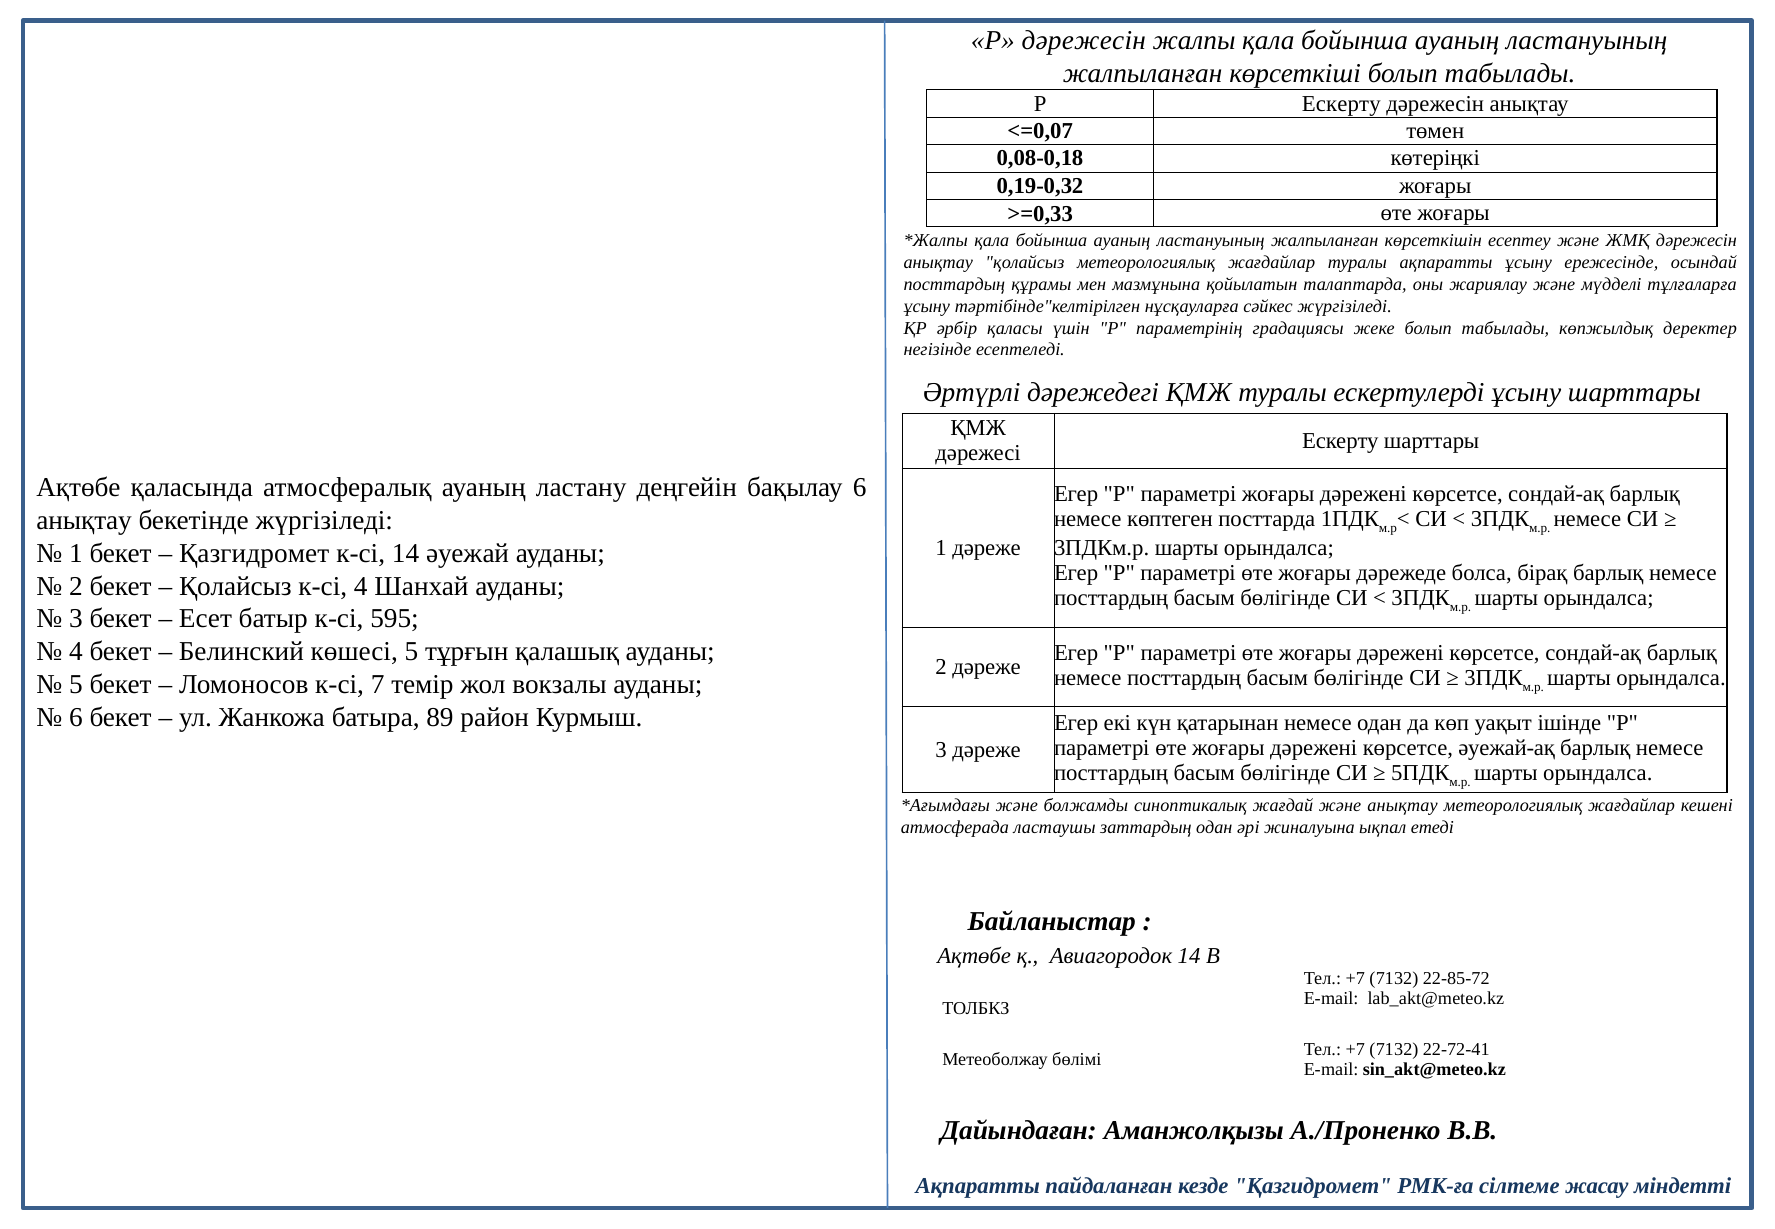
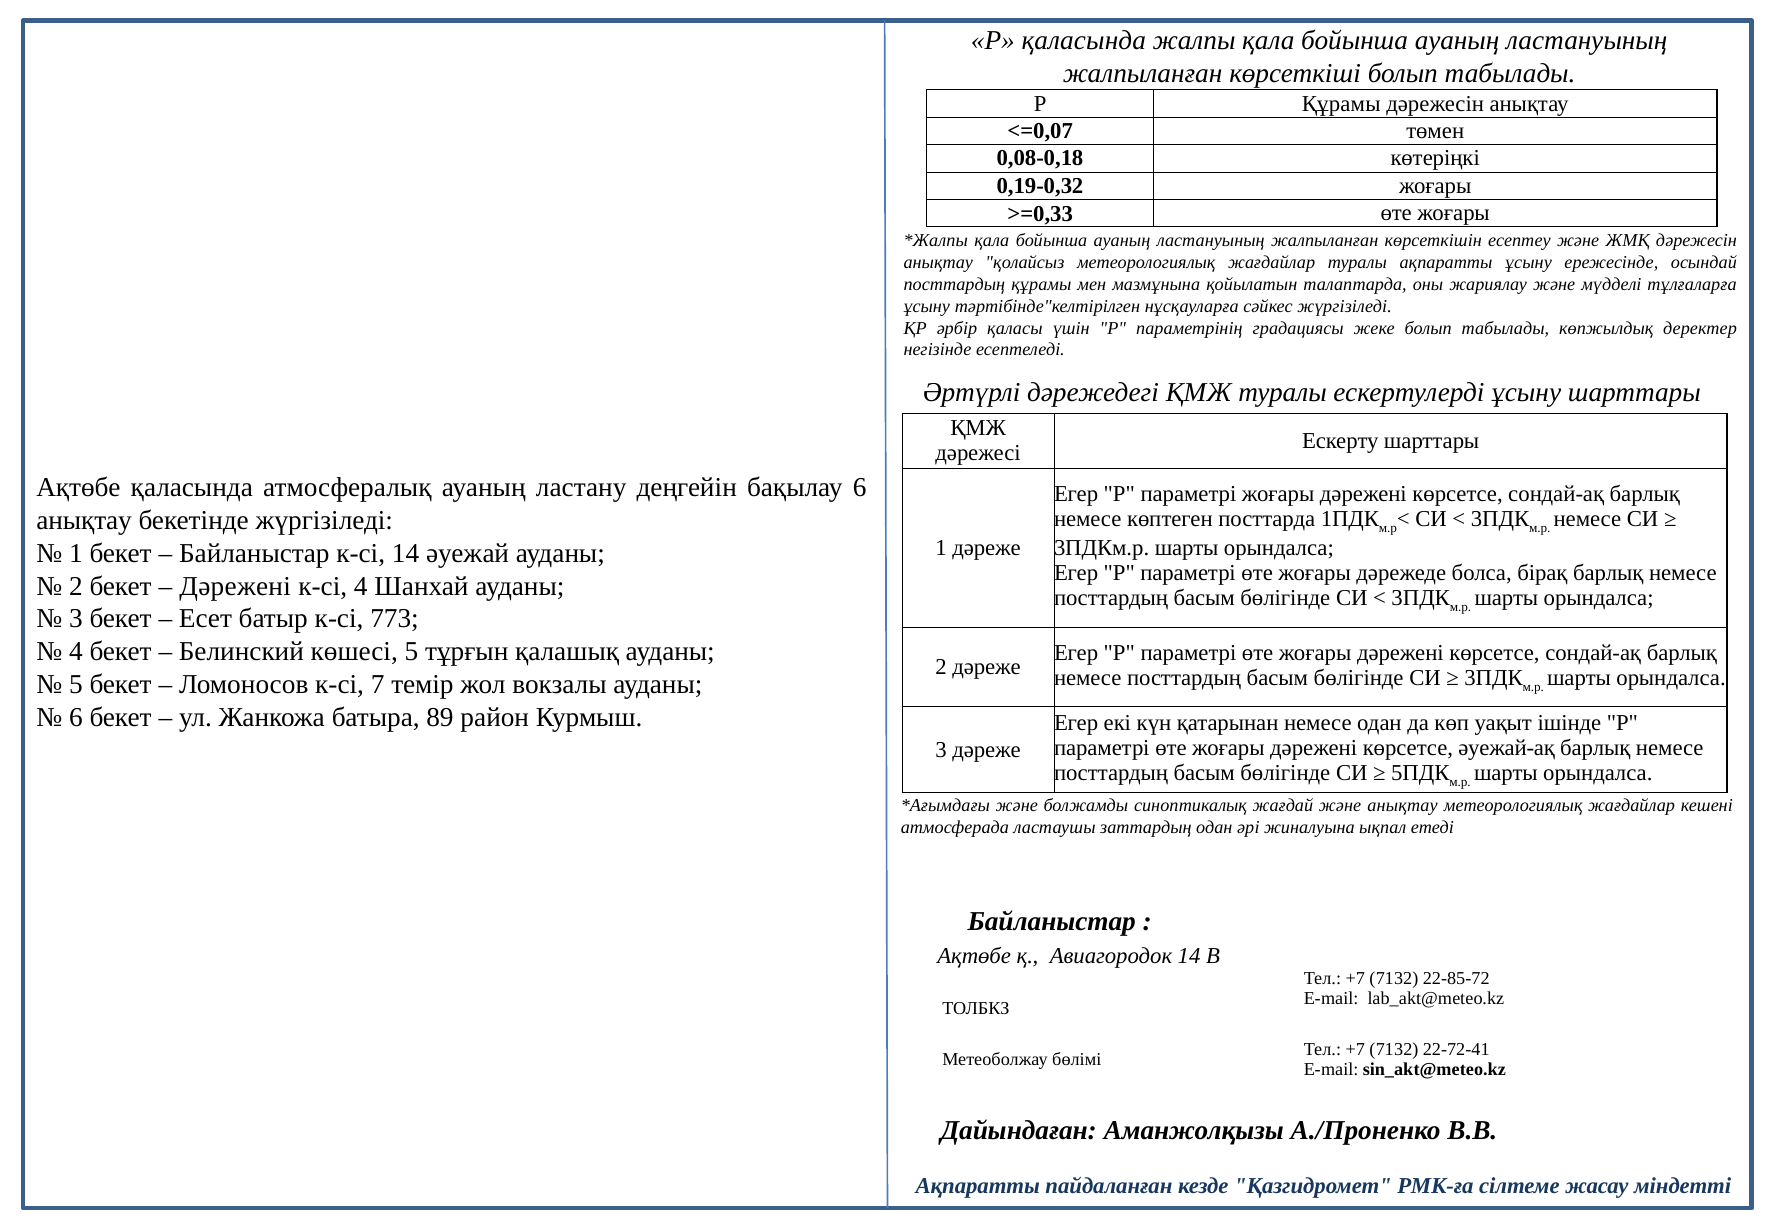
Р дәрежесін: дәрежесін -> қаласында (1084, 40)
Р Ескерту: Ескерту -> Құрамы (1341, 104)
Қазгидромет: Қазгидромет -> Байланыстар (254, 553)
Қолайсыз: Қолайсыз -> Дәрежені (235, 586)
595: 595 -> 773 (394, 619)
